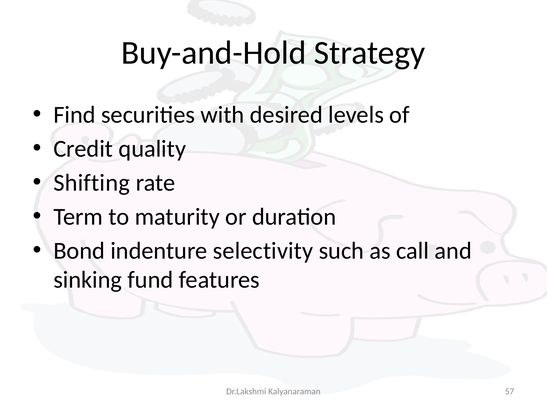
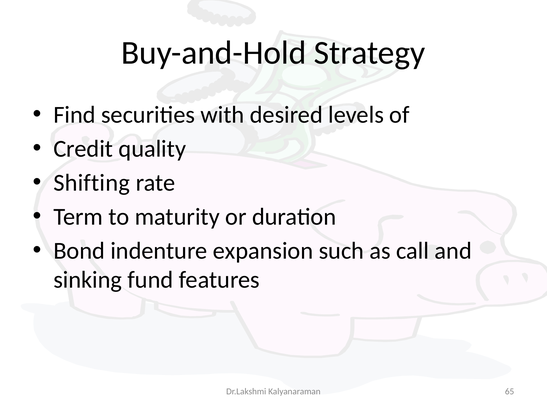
selectivity: selectivity -> expansion (263, 251)
57: 57 -> 65 (510, 392)
